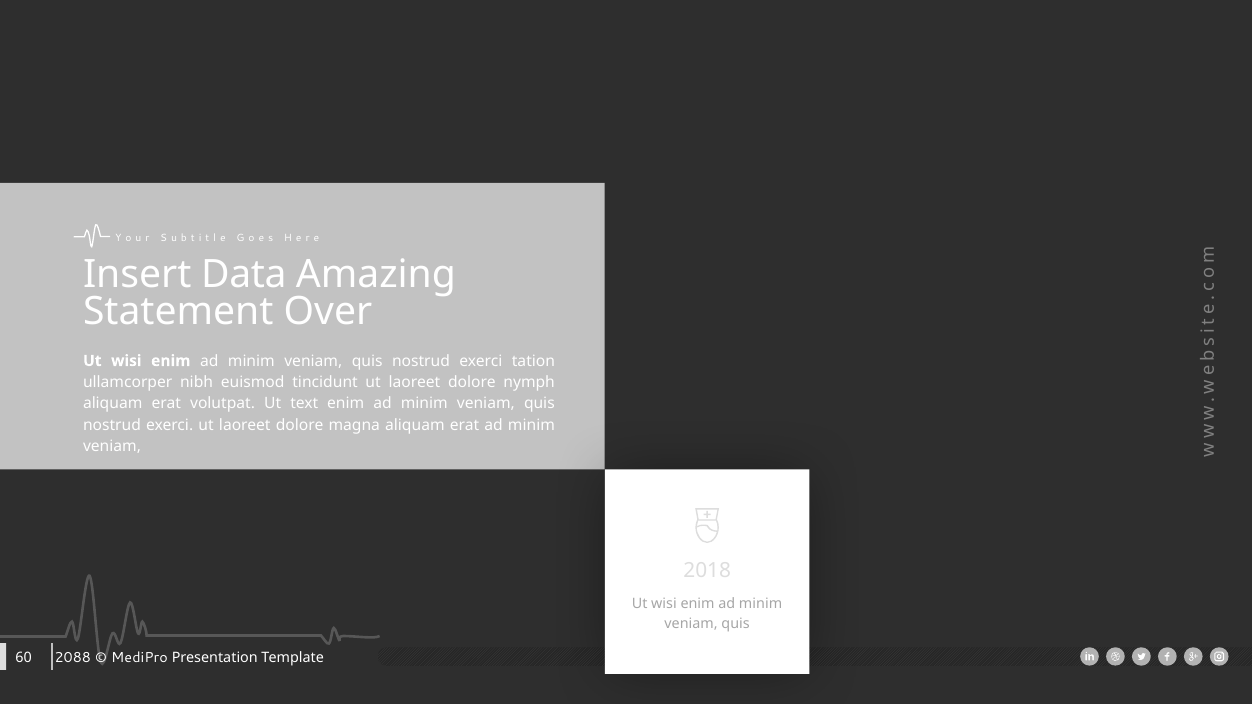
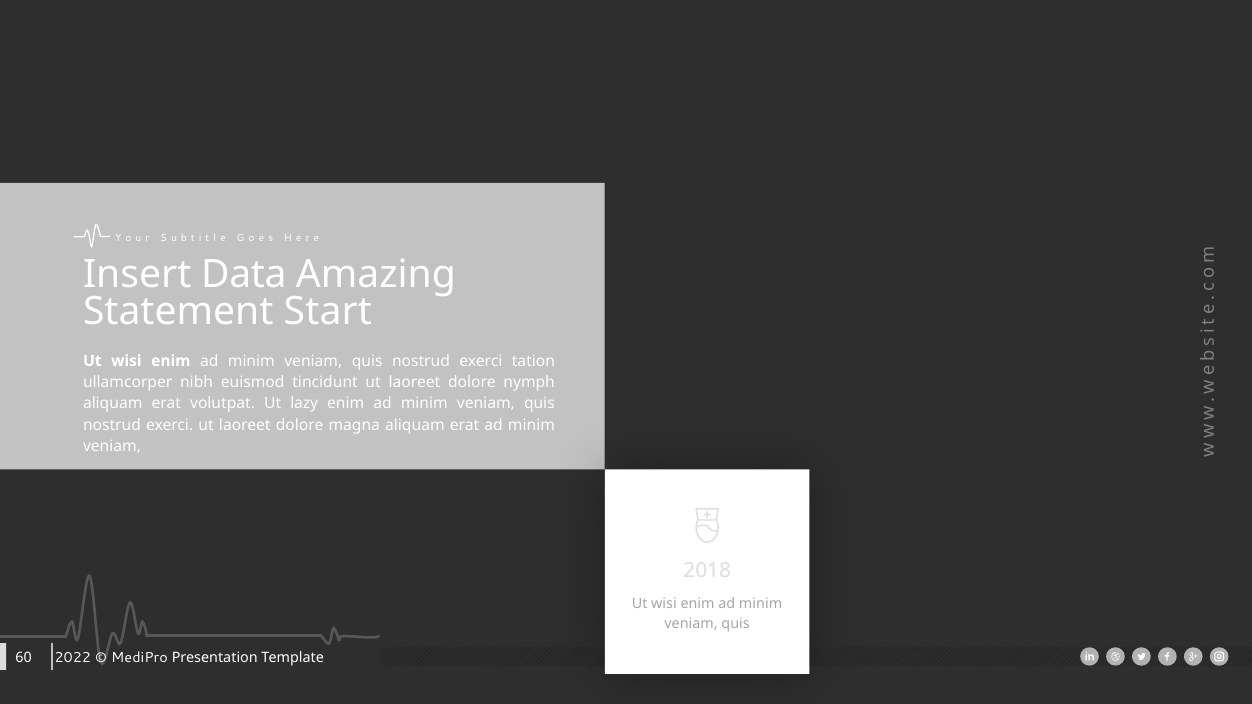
Over: Over -> Start (328, 312)
text: text -> lazy (304, 404)
2088: 2088 -> 2022 (73, 658)
